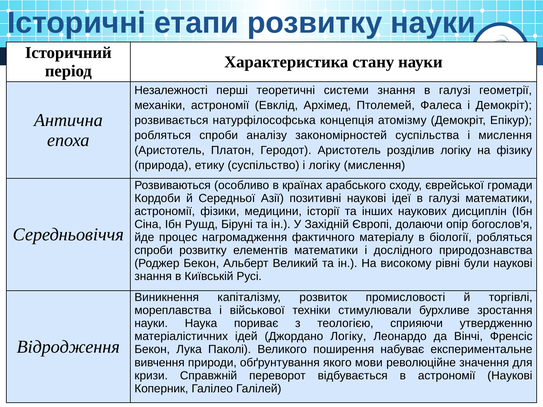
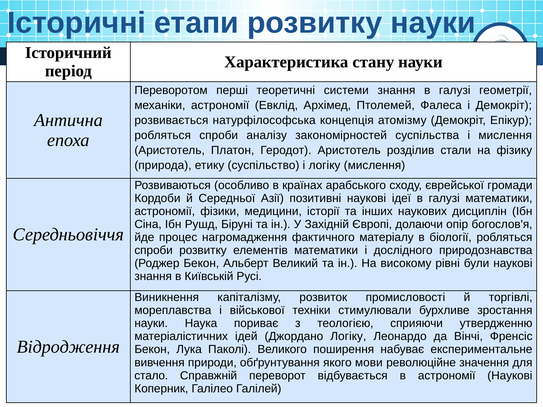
Незалежності: Незалежності -> Переворотом (171, 91)
розділив логіку: логіку -> стали (456, 150)
кризи: кризи -> стало (151, 376)
